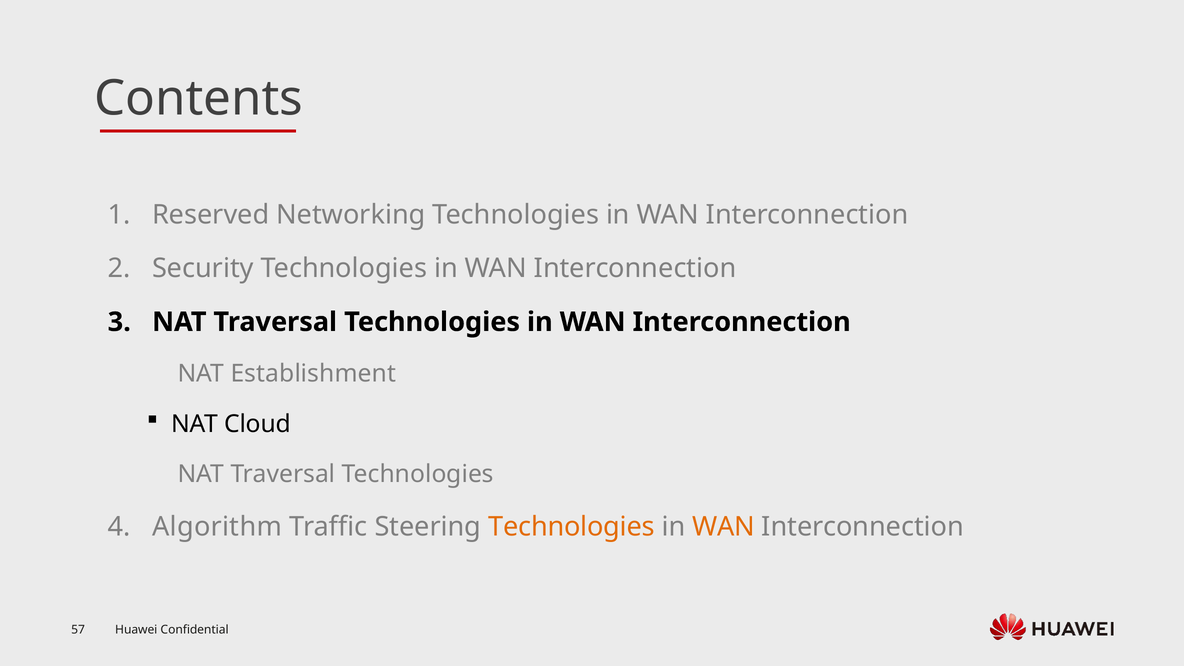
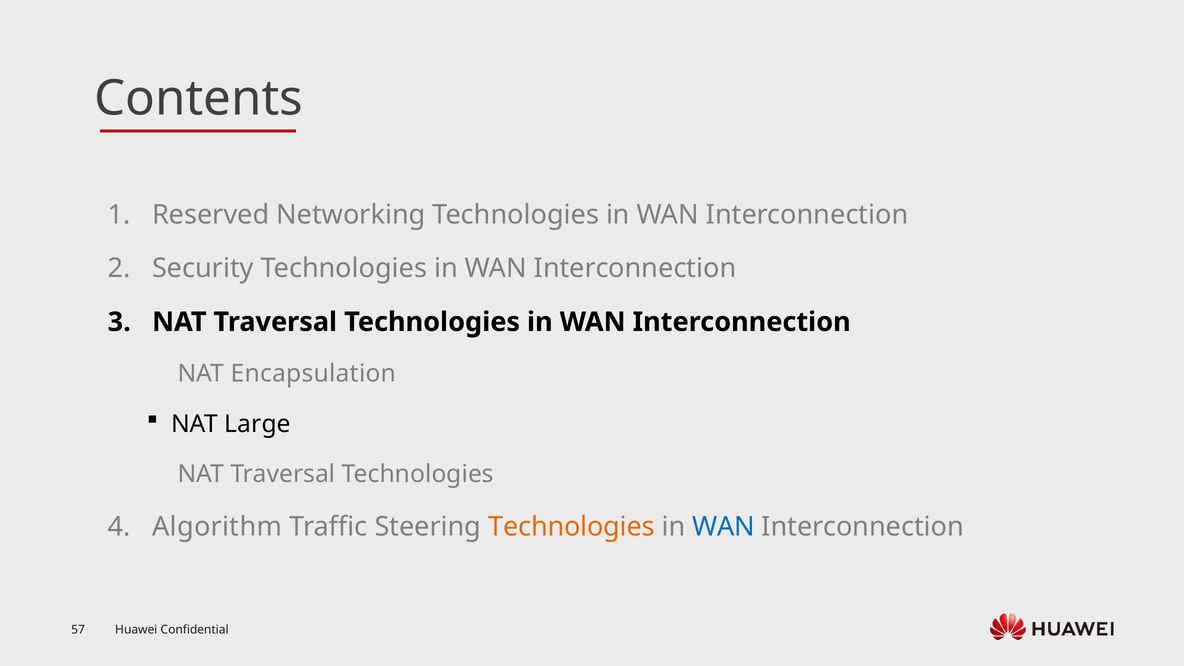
Establishment: Establishment -> Encapsulation (313, 374)
Cloud: Cloud -> Large (258, 424)
WAN colour: orange -> blue (724, 527)
